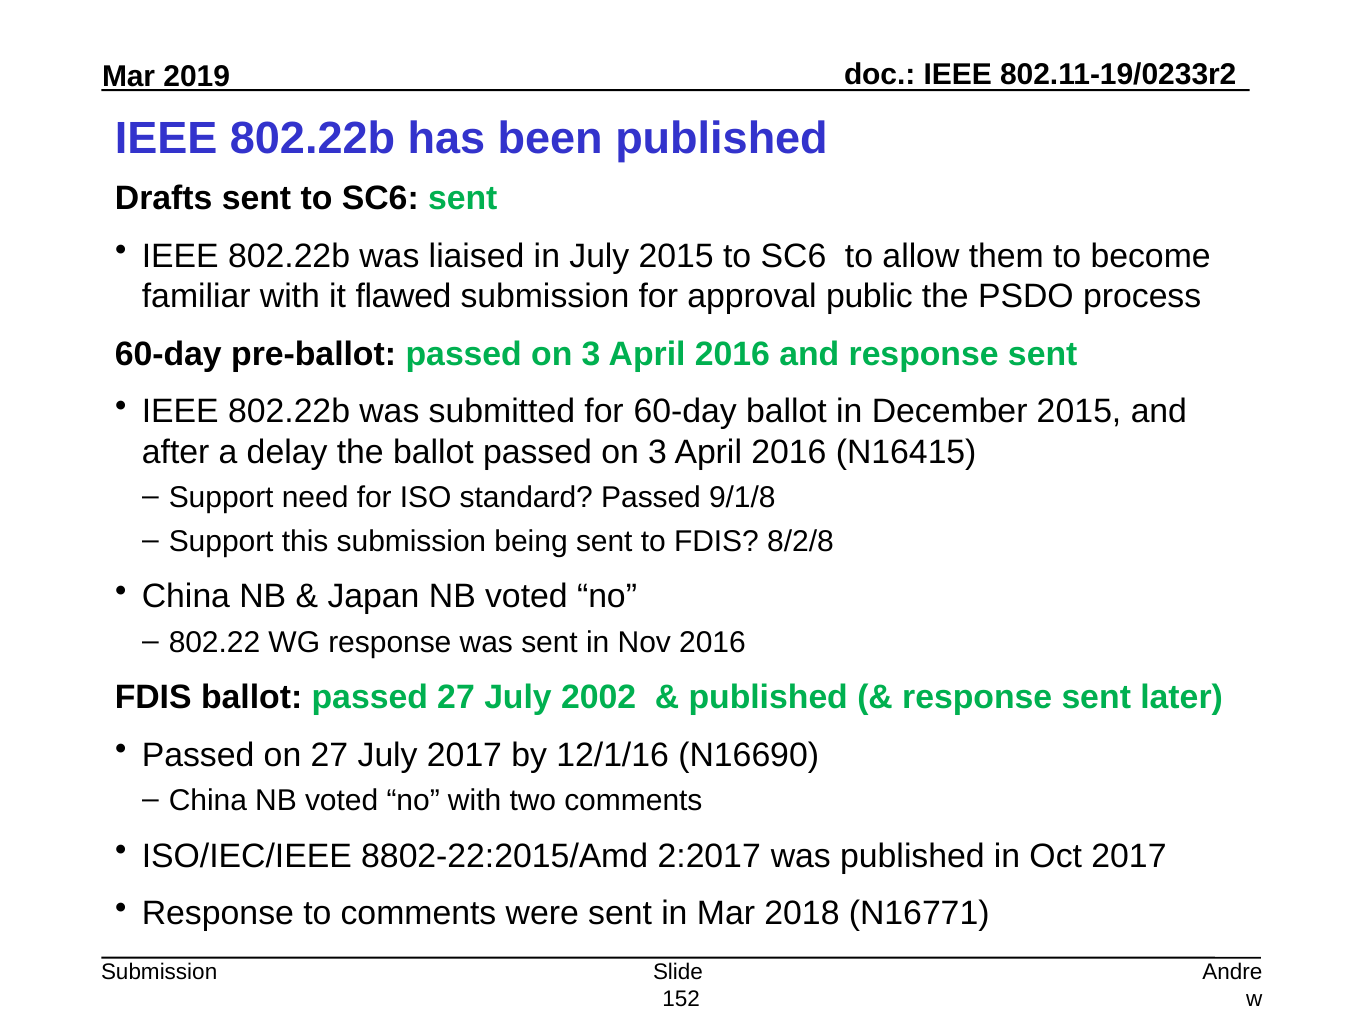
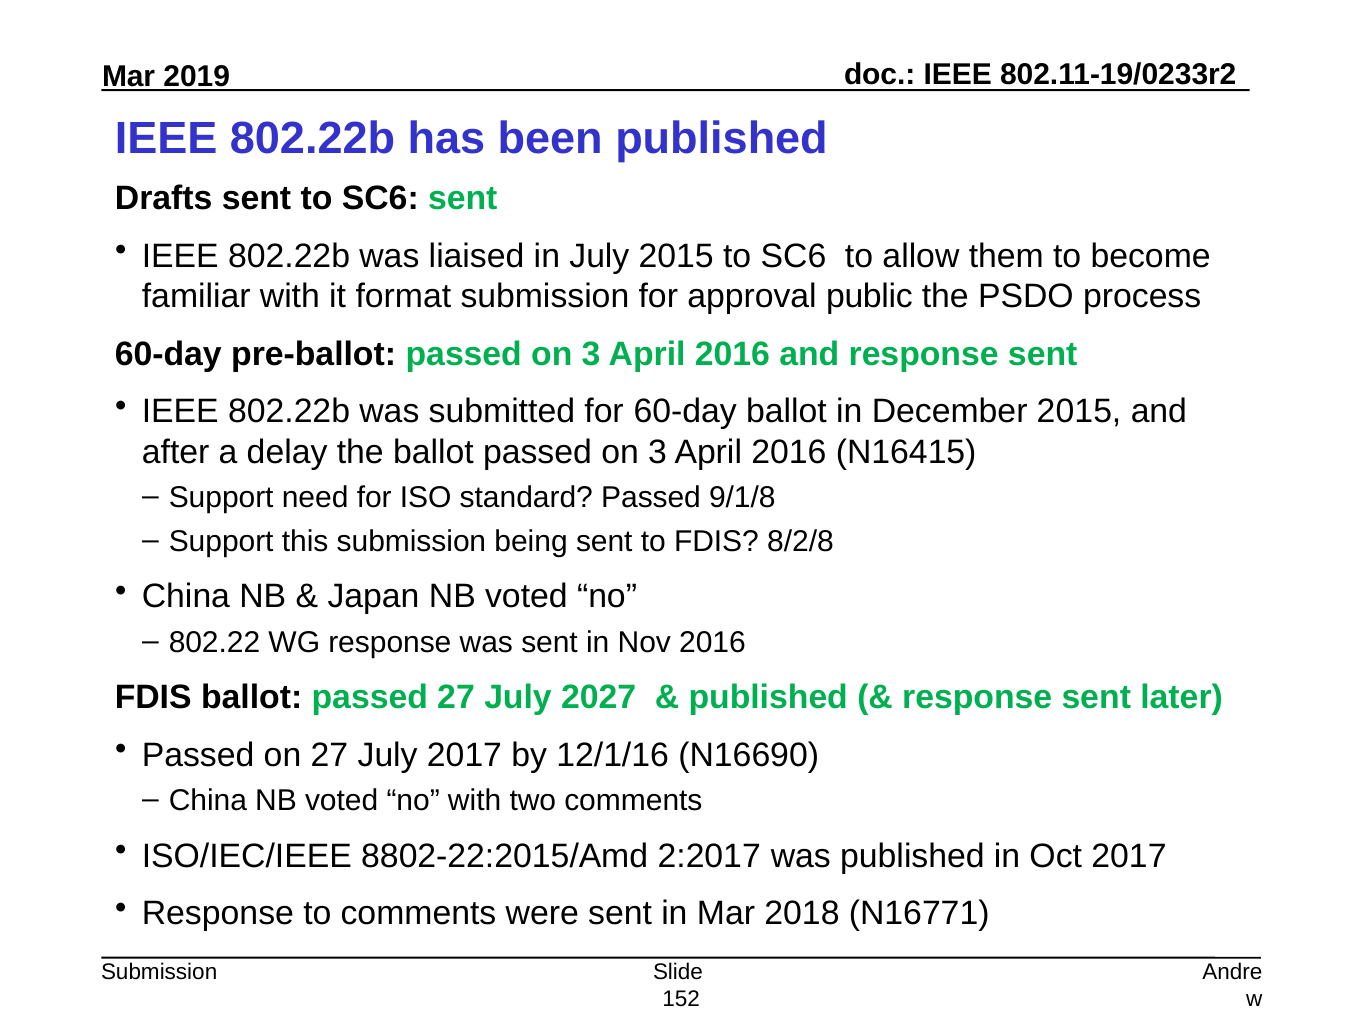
flawed: flawed -> format (403, 296)
2002: 2002 -> 2027 (599, 697)
